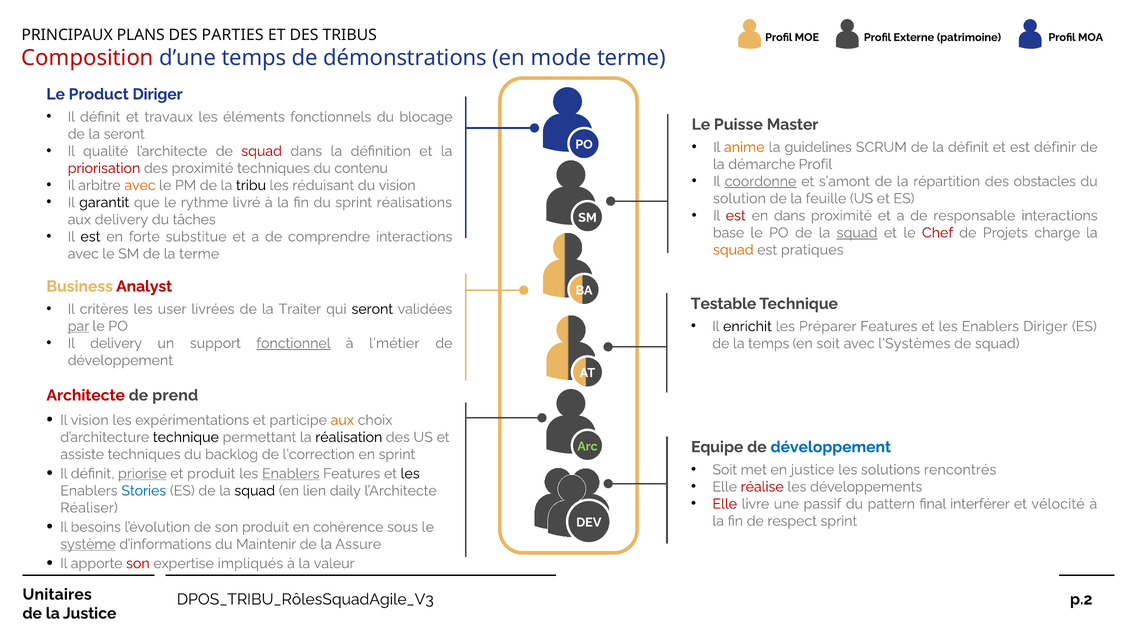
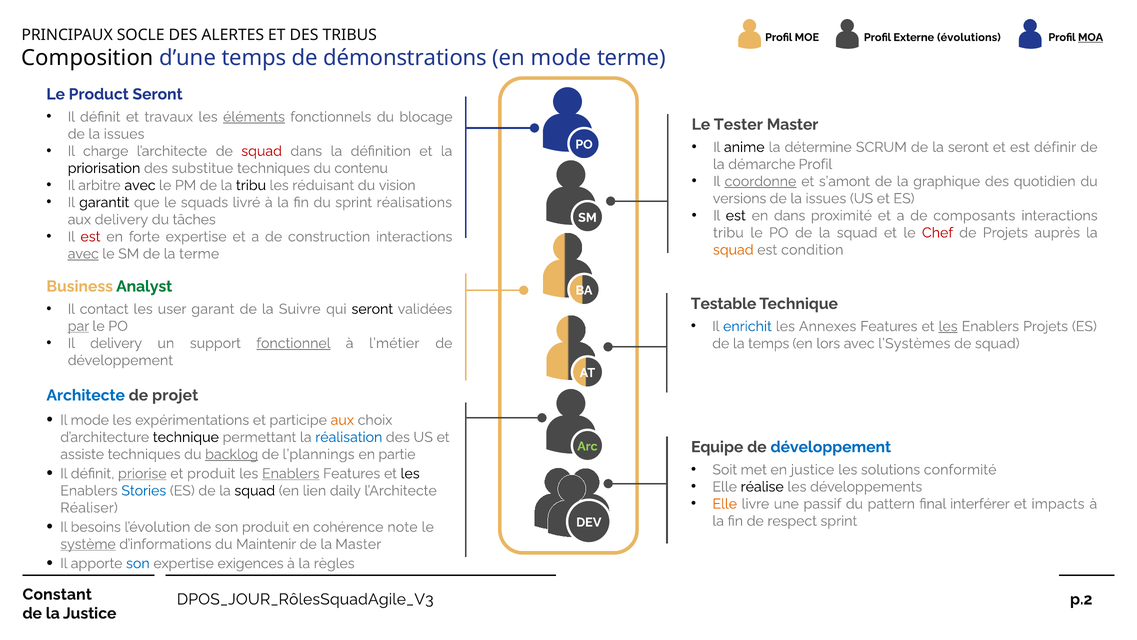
PLANS: PLANS -> SOCLE (141, 35)
PARTIES: PARTIES -> ALERTES (233, 35)
patrimoine: patrimoine -> évolutions (969, 37)
MOA underline: none -> present (1091, 37)
Composition colour: red -> black (88, 58)
Product Diriger: Diriger -> Seront (158, 94)
éléments underline: none -> present (254, 117)
Puisse: Puisse -> Tester (738, 124)
seront: seront -> issues (124, 134)
anime colour: orange -> black (744, 147)
guidelines: guidelines -> détermine (818, 147)
la définit: définit -> seront (968, 147)
qualité: qualité -> charge (106, 151)
priorisation colour: red -> black (104, 168)
des proximité: proximité -> substitue (202, 168)
répartition: répartition -> graphique (947, 181)
obstacles: obstacles -> quotidien (1045, 181)
avec colour: orange -> black (140, 185)
solution: solution -> versions (740, 198)
feuille: feuille -> issues (826, 198)
rythme: rythme -> squads (204, 202)
est colour: red -> black (736, 215)
responsable: responsable -> composants (974, 215)
base: base -> tribu (728, 233)
squad underline: present -> none (857, 233)
charge: charge -> auprès (1057, 233)
est colour: black -> red (90, 237)
forte substitue: substitue -> expertise (196, 237)
comprendre: comprendre -> construction (329, 237)
pratiques: pratiques -> condition (812, 250)
avec underline: none -> present (83, 254)
Analyst colour: red -> green (144, 286)
critères: critères -> contact (104, 309)
livrées: livrées -> garant (213, 309)
Traiter: Traiter -> Suivre (300, 309)
enrichit colour: black -> blue (747, 326)
Préparer: Préparer -> Annexes (828, 326)
les underline: none -> present (948, 326)
Enablers Diriger: Diriger -> Projets (1046, 326)
en soit: soit -> lors (828, 343)
Architecte colour: red -> blue (86, 395)
prend: prend -> projet (175, 395)
Il vision: vision -> mode (90, 420)
réalisation colour: black -> blue (349, 437)
backlog underline: none -> present (232, 454)
l’correction: l’correction -> l’plannings (319, 454)
en sprint: sprint -> partie (397, 454)
rencontrés: rencontrés -> conformité (960, 469)
réalise colour: red -> black (762, 486)
Elle colour: red -> orange (725, 504)
vélocité: vélocité -> impacts (1058, 504)
sous: sous -> note (402, 527)
la Assure: Assure -> Master (358, 544)
son colour: red -> blue (138, 563)
impliqués: impliqués -> exigences (251, 563)
valeur: valeur -> règles (334, 563)
Unitaires: Unitaires -> Constant (57, 594)
DPOS_TRIBU_RôlesSquadAgile_V3: DPOS_TRIBU_RôlesSquadAgile_V3 -> DPOS_JOUR_RôlesSquadAgile_V3 (305, 599)
